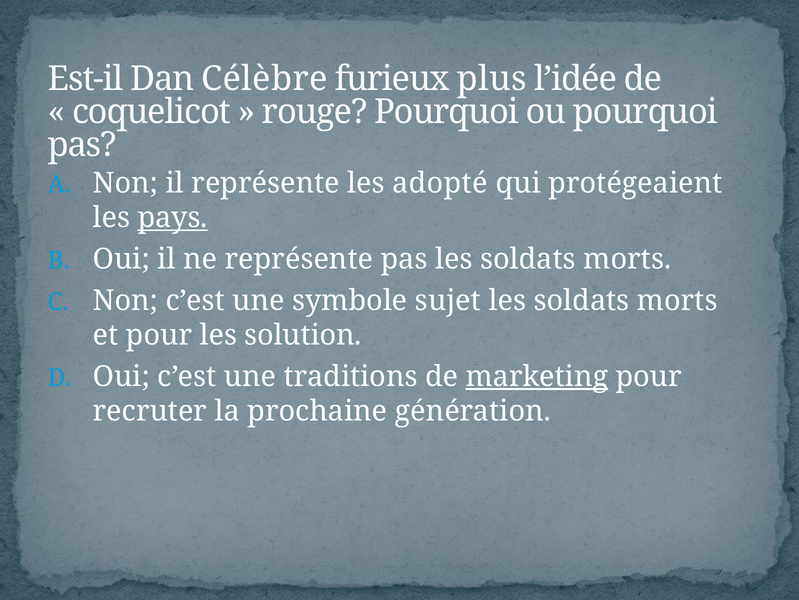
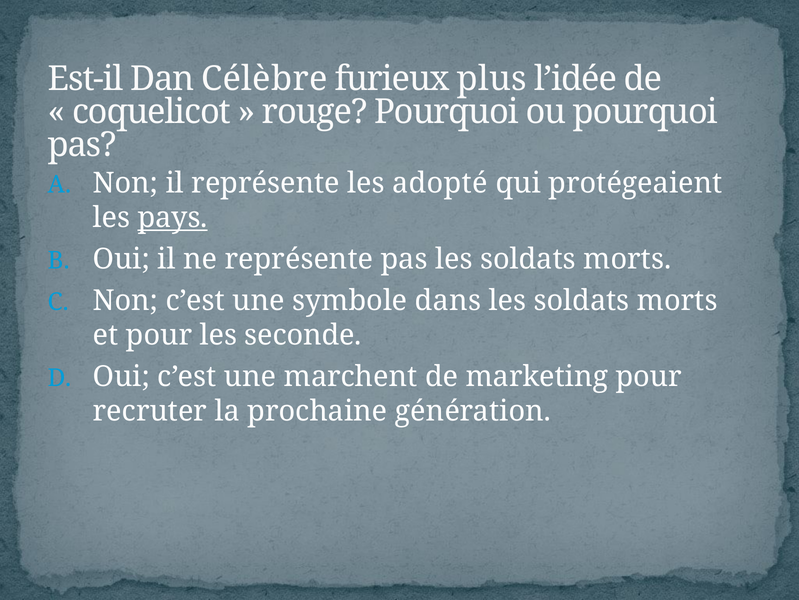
sujet: sujet -> dans (448, 300)
solution: solution -> seconde (303, 335)
traditions: traditions -> marchent (351, 376)
marketing underline: present -> none (537, 376)
